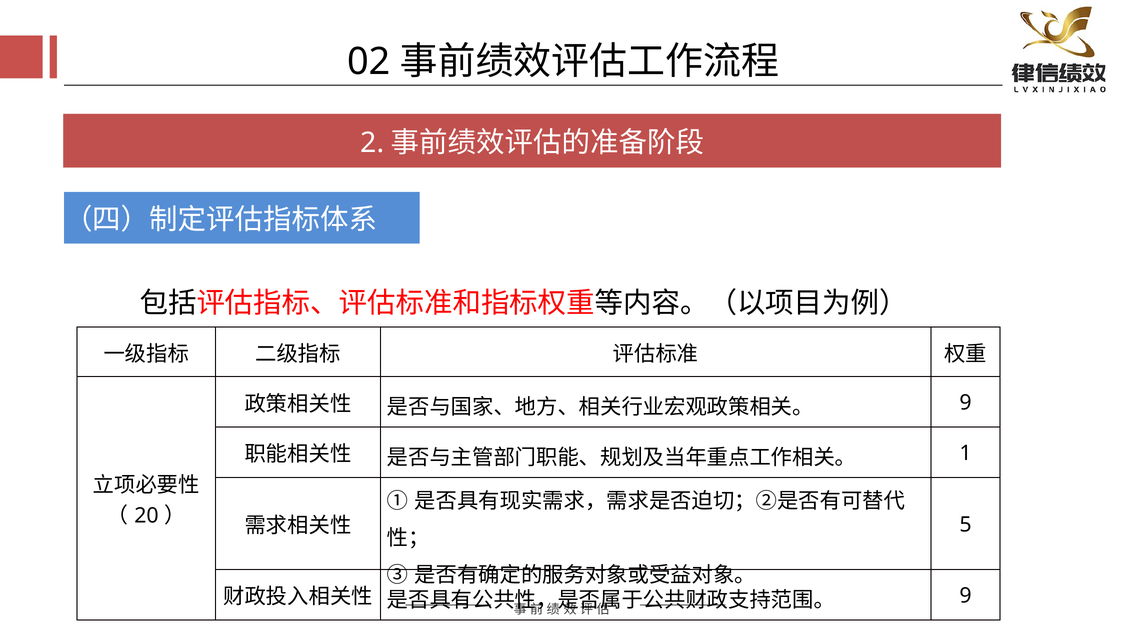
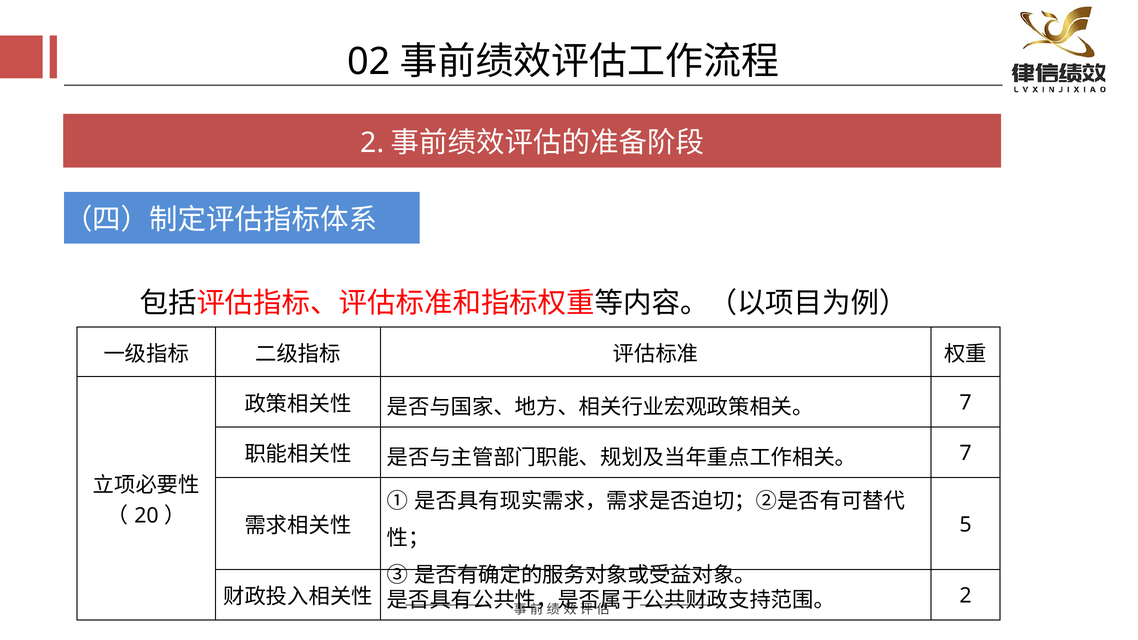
9: 9 -> 7 (966, 403)
1: 1 -> 7 (966, 453)
9: 9 -> 2 (966, 596)
